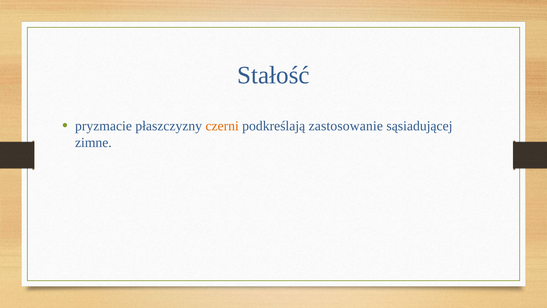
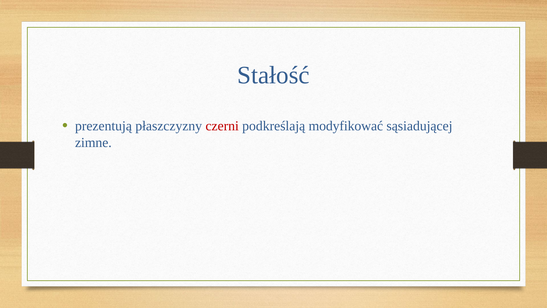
pryzmacie: pryzmacie -> prezentują (103, 126)
czerni colour: orange -> red (222, 126)
zastosowanie: zastosowanie -> modyfikować (346, 126)
